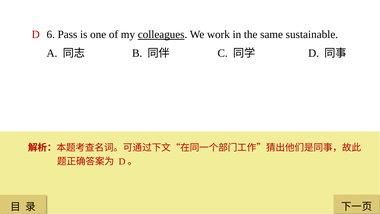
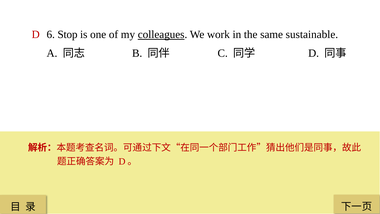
Pass: Pass -> Stop (68, 34)
